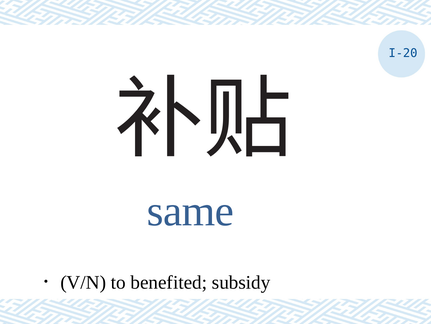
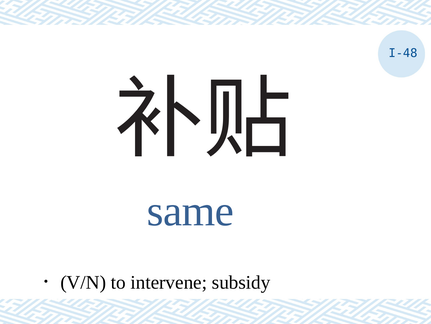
I-20: I-20 -> I-48 (403, 53)
benefited: benefited -> intervene (169, 282)
